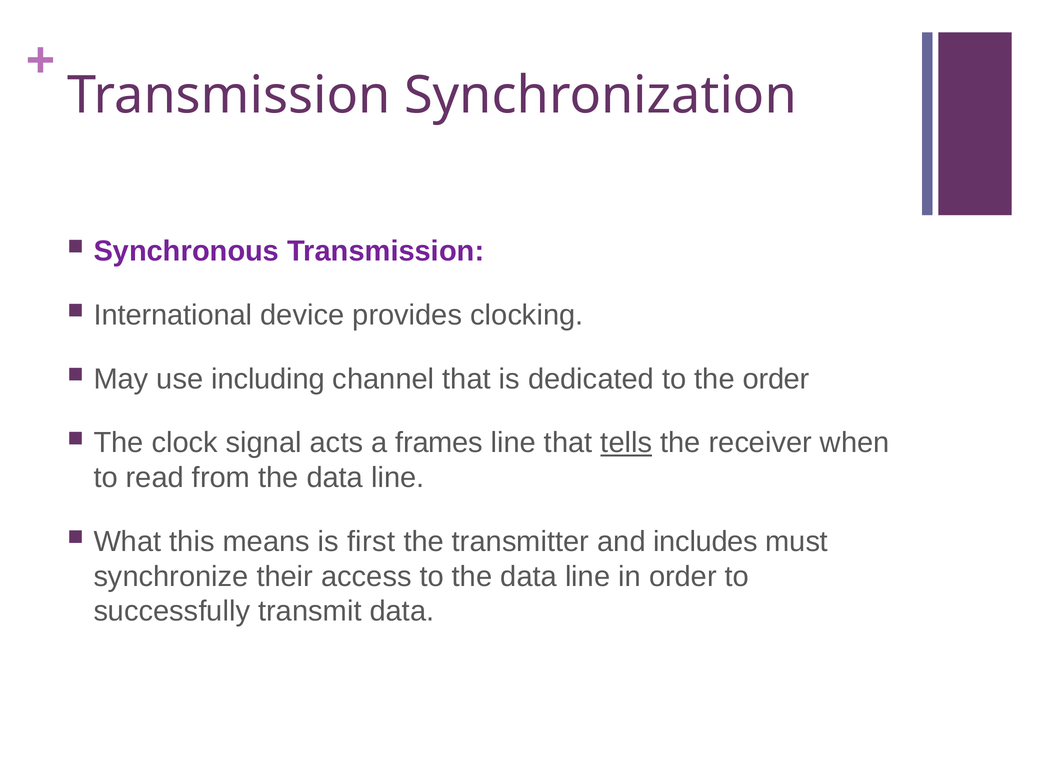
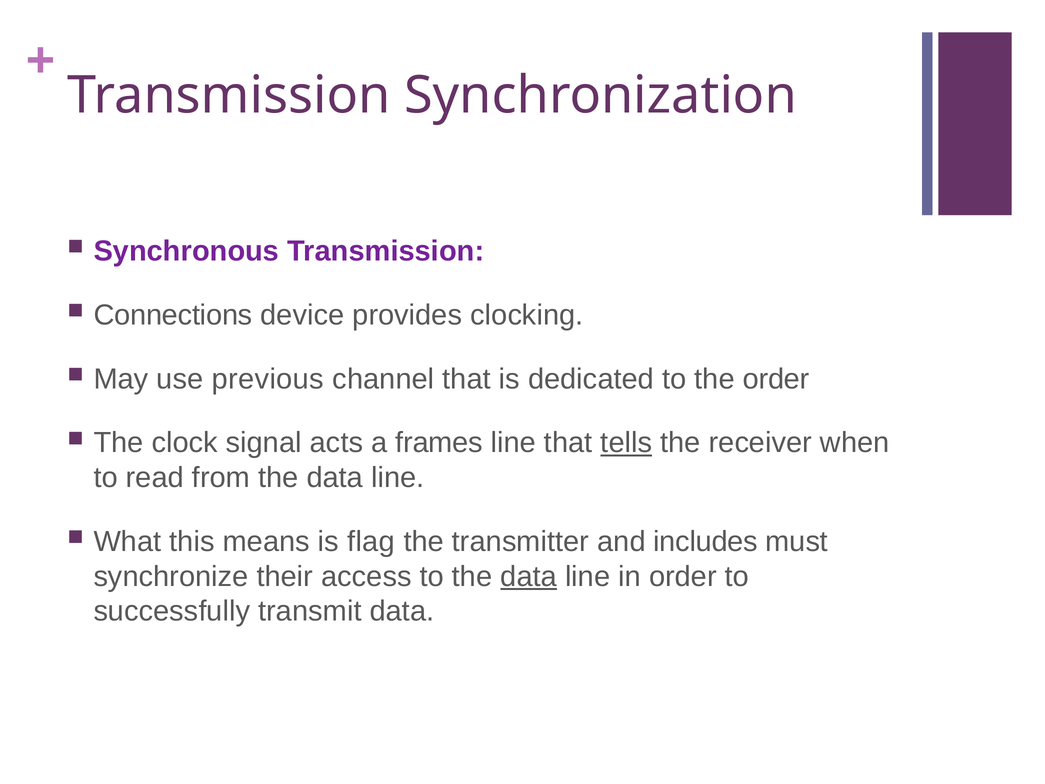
International: International -> Connections (173, 315)
including: including -> previous (268, 379)
first: first -> flag (371, 542)
data underline: none -> present (529, 576)
